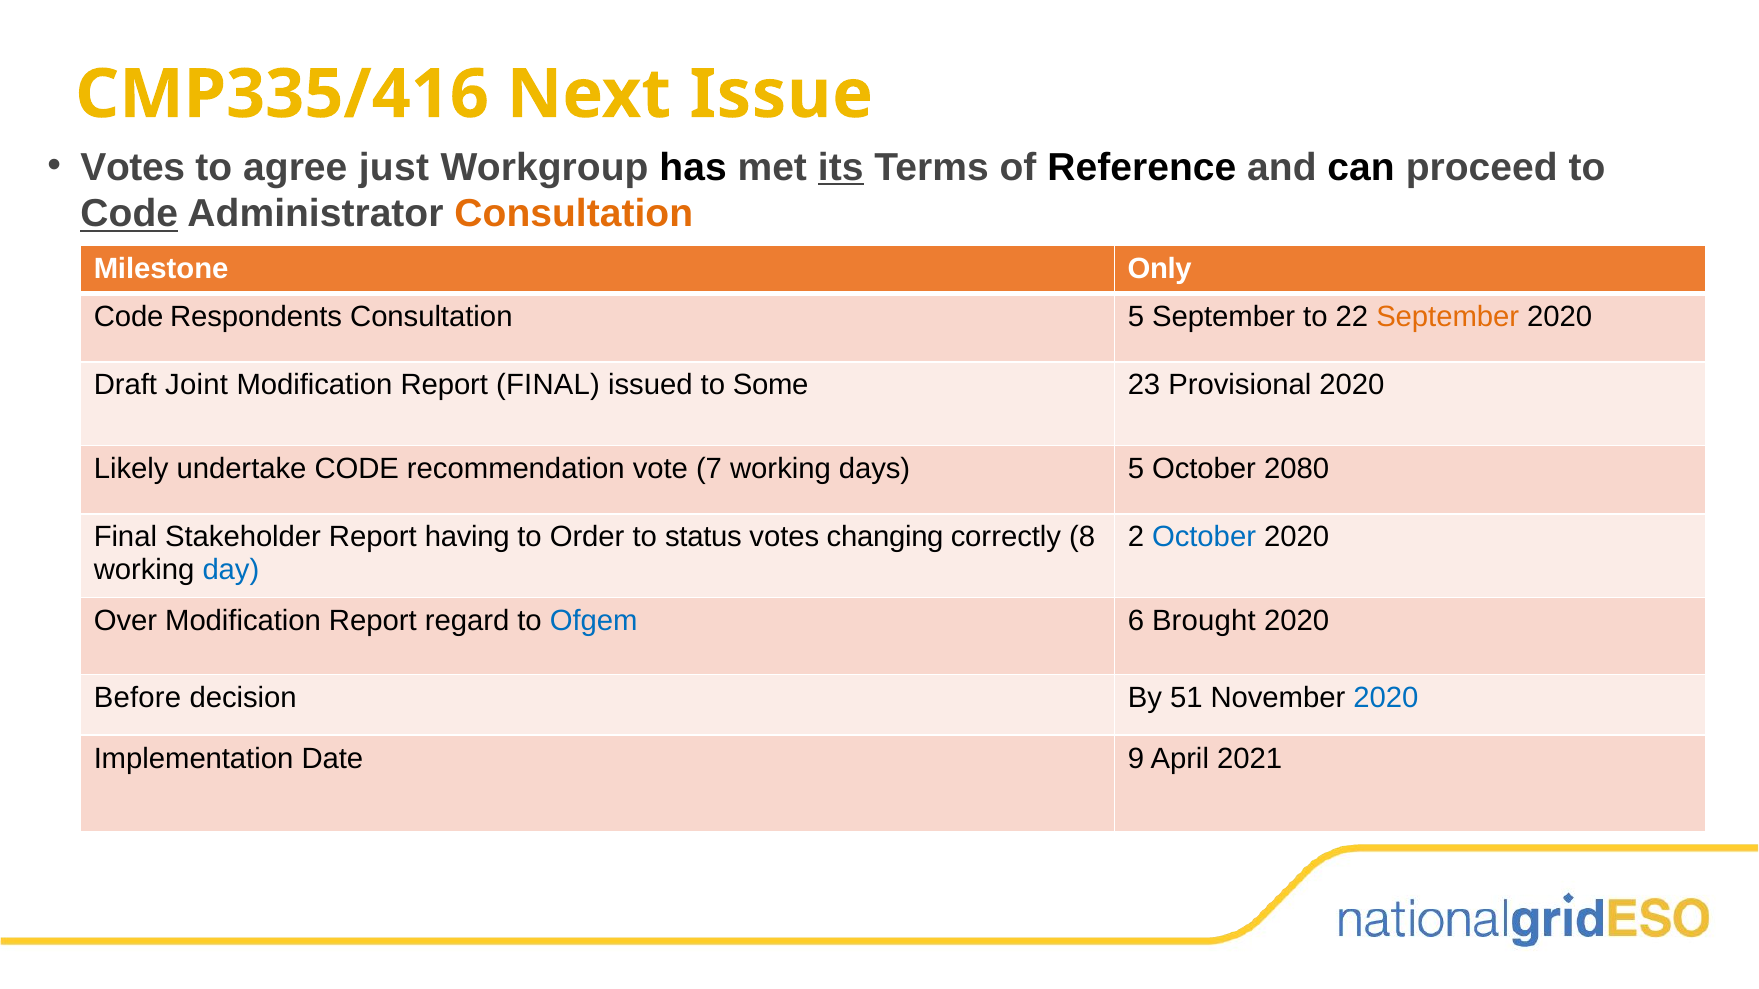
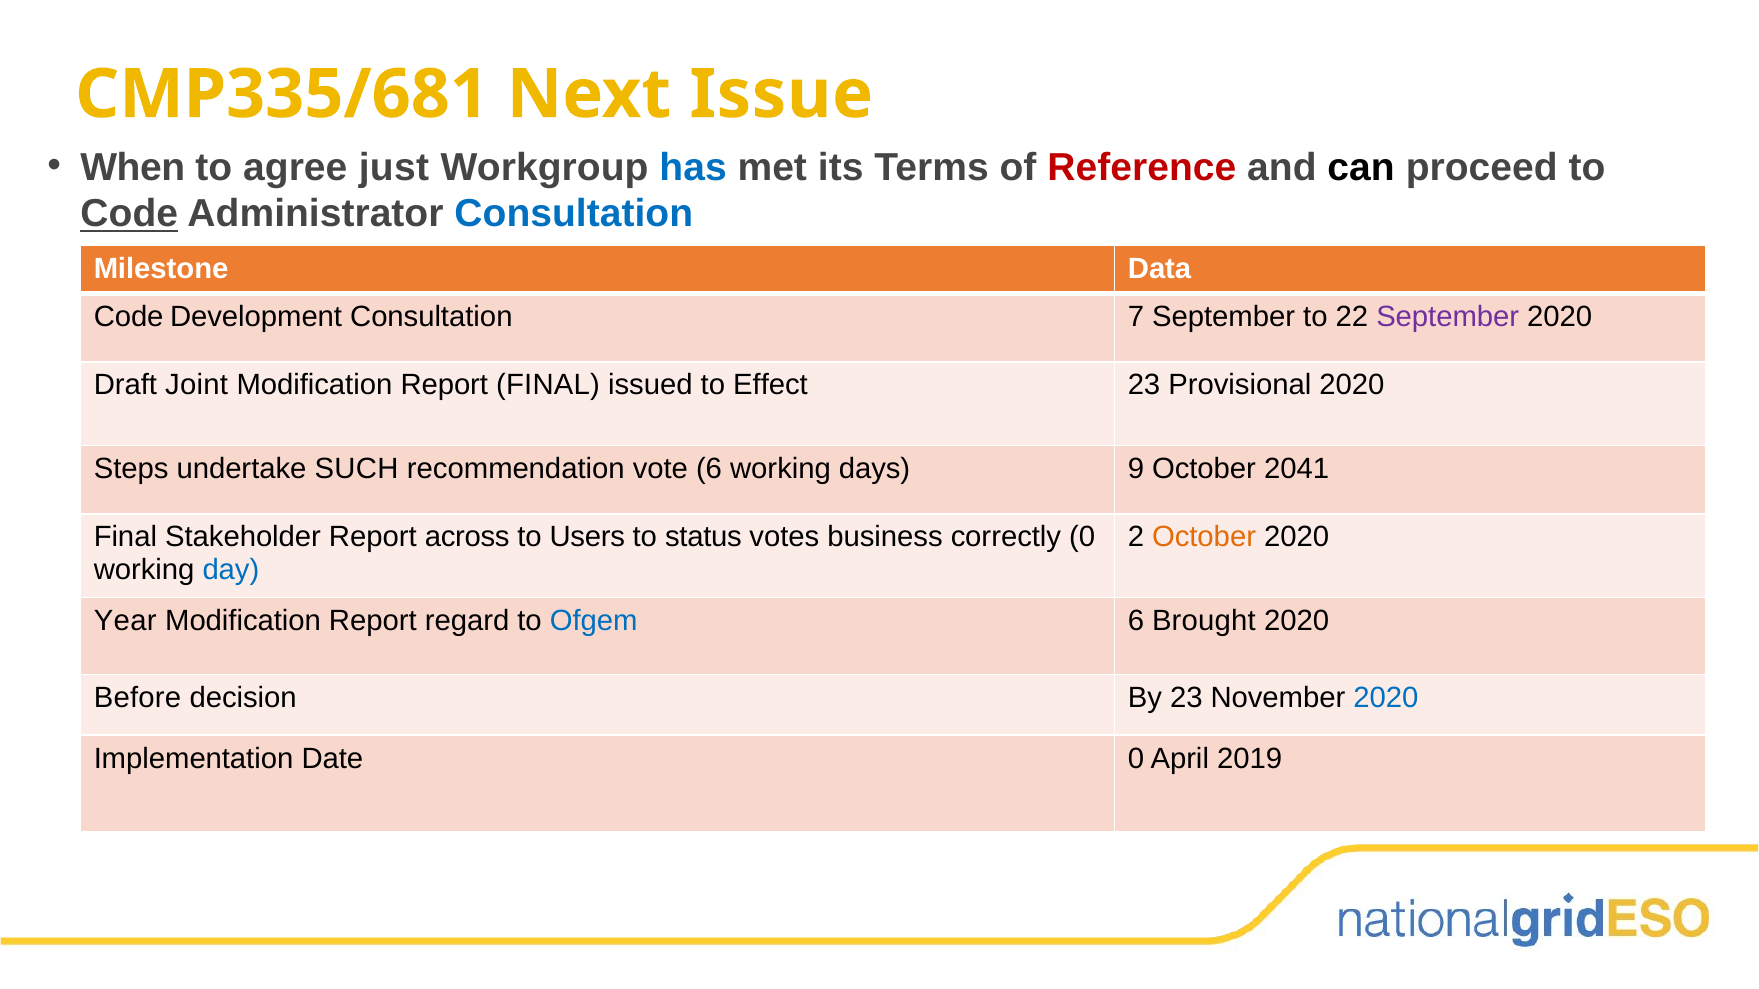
CMP335/416: CMP335/416 -> CMP335/681 (282, 95)
Votes: Votes -> When (133, 167)
has colour: black -> blue (693, 167)
its underline: present -> none (841, 167)
Reference colour: black -> red (1142, 167)
Consultation colour: orange -> blue (574, 214)
Only: Only -> Data (1160, 269)
Respondents: Respondents -> Development (256, 317)
Consultation 5: 5 -> 7 (1136, 317)
September colour: orange -> purple (1448, 317)
Some: Some -> Effect (771, 385)
Likely: Likely -> Steps (131, 469)
undertake CODE: CODE -> SUCH (357, 469)
vote 7: 7 -> 6 (709, 469)
days 5: 5 -> 9 (1136, 469)
2080: 2080 -> 2041 (1297, 469)
having: having -> across (467, 537)
Order: Order -> Users (587, 537)
changing: changing -> business (885, 537)
correctly 8: 8 -> 0 (1082, 537)
October colour: blue -> orange (1204, 537)
Over: Over -> Year (125, 621)
By 51: 51 -> 23 (1186, 698)
Date 9: 9 -> 0 (1136, 759)
2021: 2021 -> 2019 (1250, 759)
